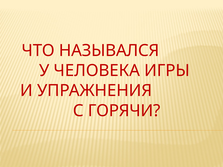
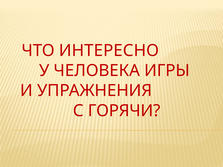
НАЗЫВАЛСЯ: НАЗЫВАЛСЯ -> ИНТЕРЕСНО (109, 51)
